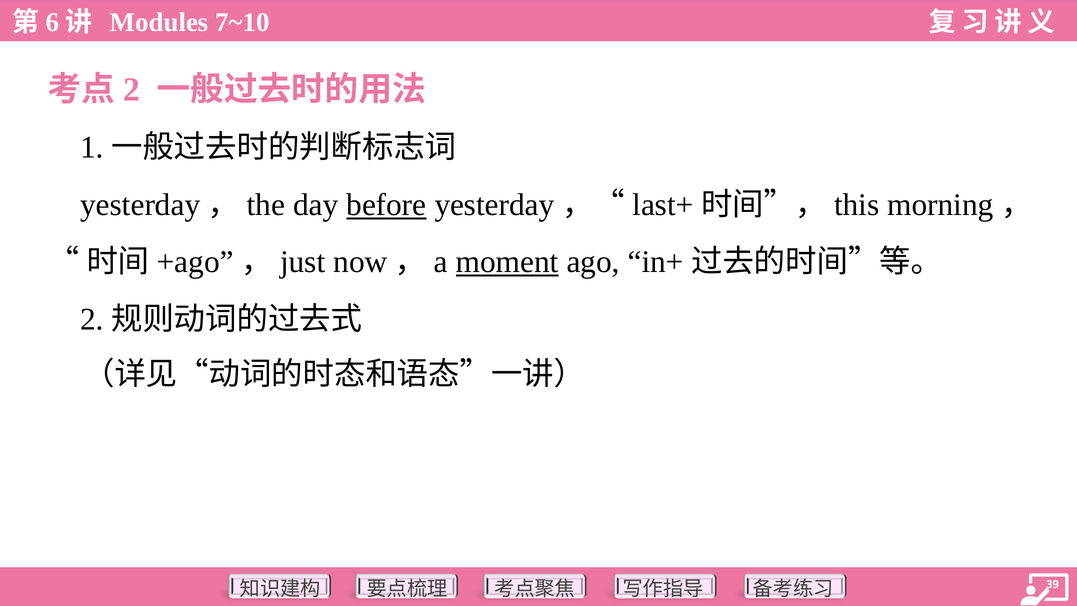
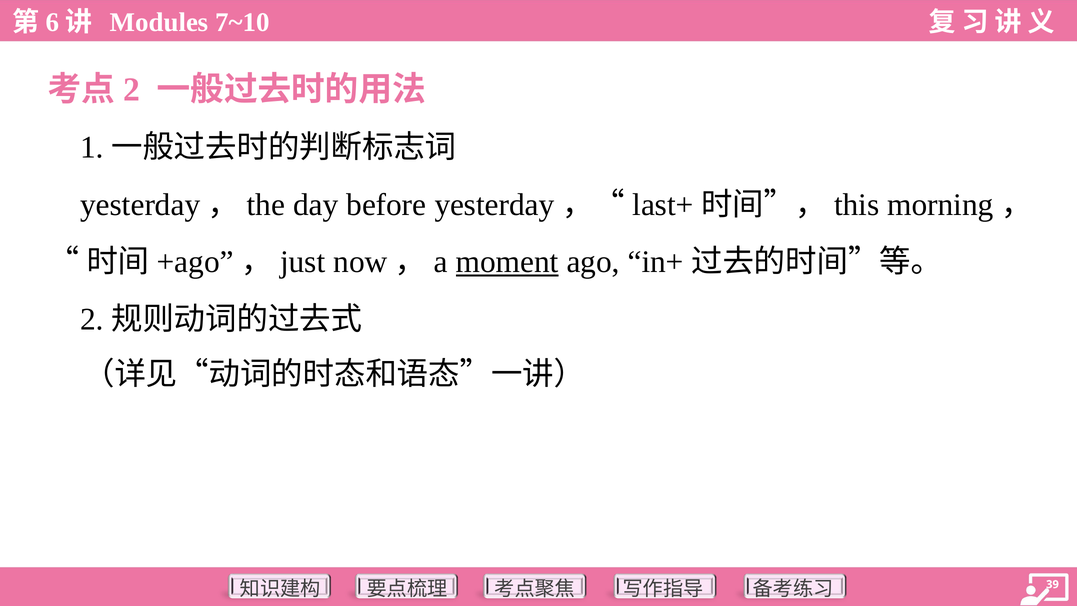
before underline: present -> none (386, 205)
